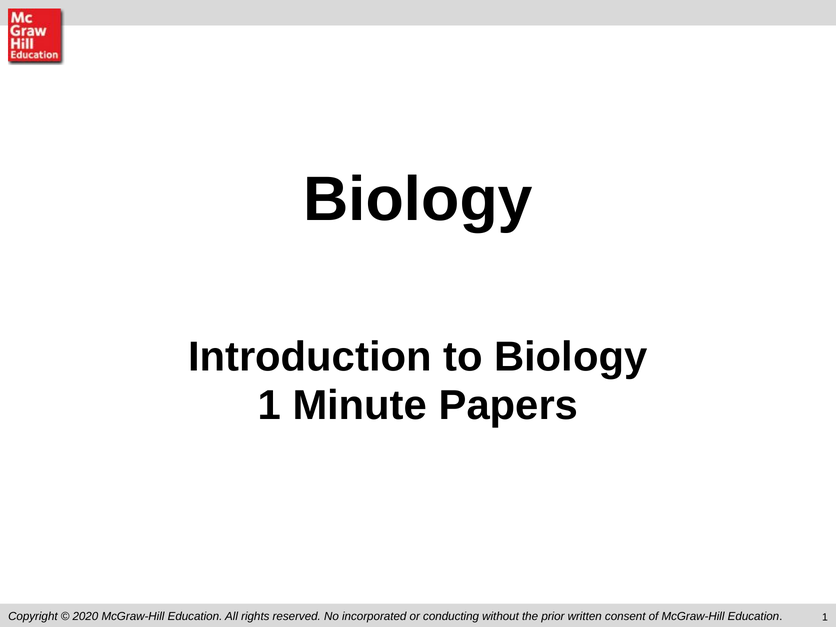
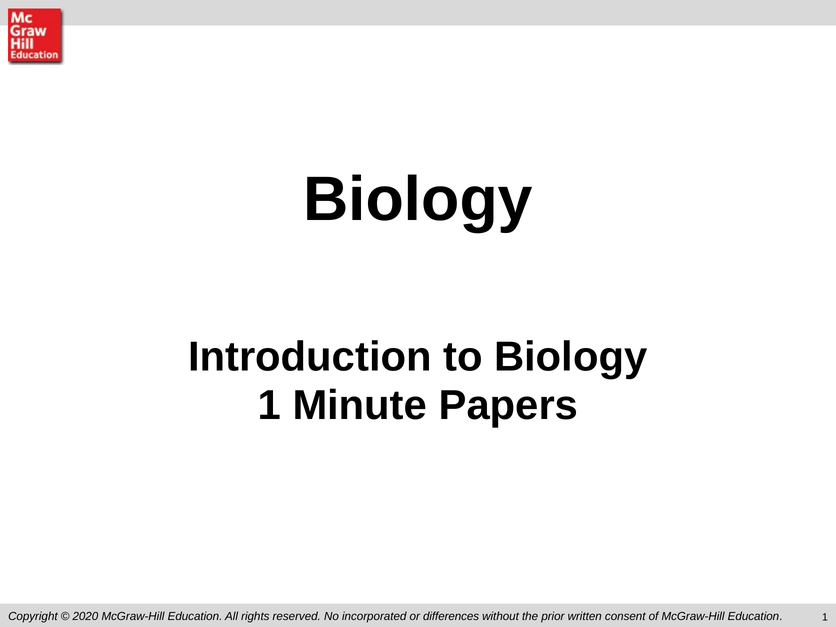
conducting: conducting -> differences (451, 616)
